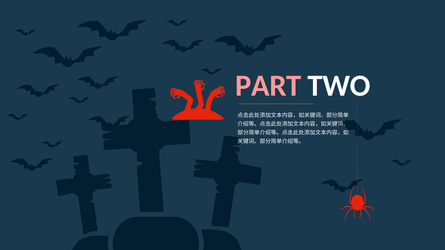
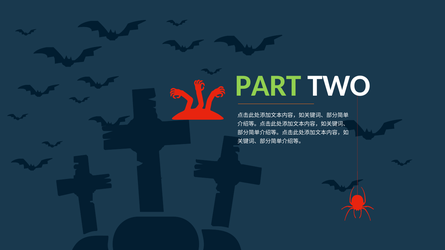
PART colour: pink -> light green (268, 86)
